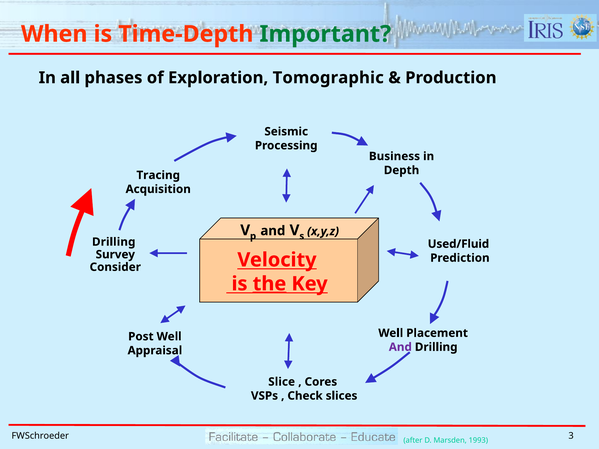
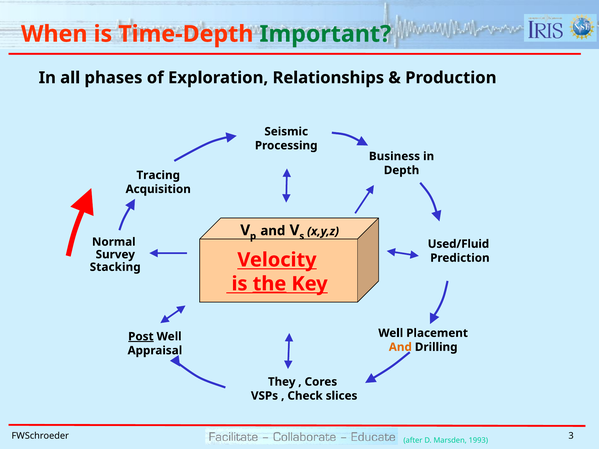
Tomographic: Tomographic -> Relationships (328, 78)
Drilling: Drilling -> Normal (114, 242)
Consider: Consider -> Stacking (115, 267)
Post underline: none -> present (141, 337)
And colour: purple -> orange (400, 347)
Slice: Slice -> They (282, 382)
